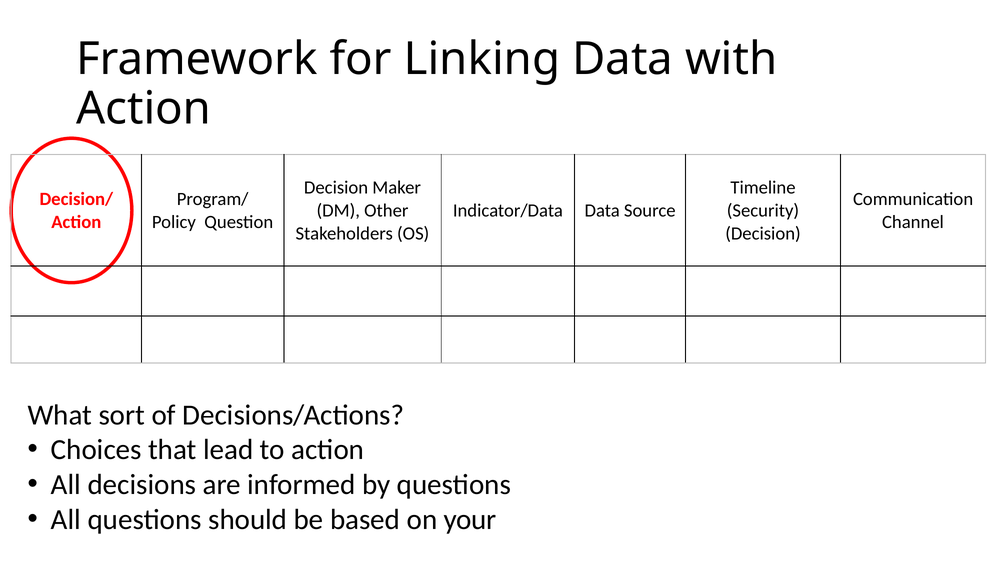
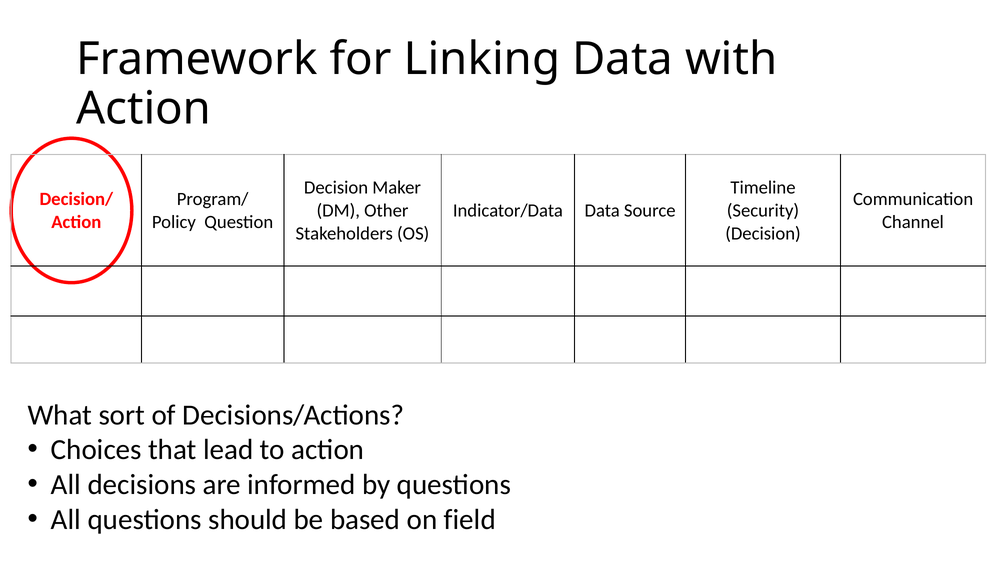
your: your -> field (470, 520)
